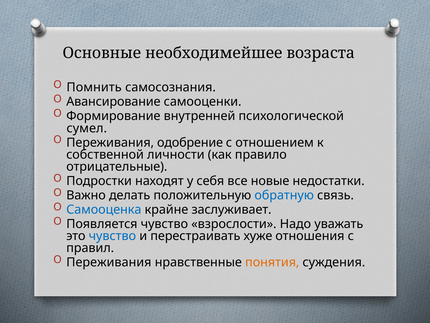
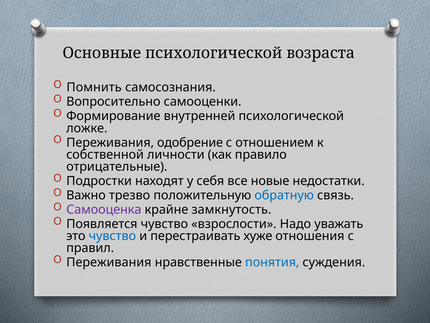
Основные необходимейшее: необходимейшее -> психологической (214, 53)
Авансирование: Авансирование -> Вопросительно (113, 102)
сумел: сумел -> ложке (87, 128)
делать: делать -> трезво (130, 195)
Самооценка colour: blue -> purple (104, 209)
заслуживает: заслуживает -> замкнутость (231, 209)
понятия colour: orange -> blue (272, 262)
